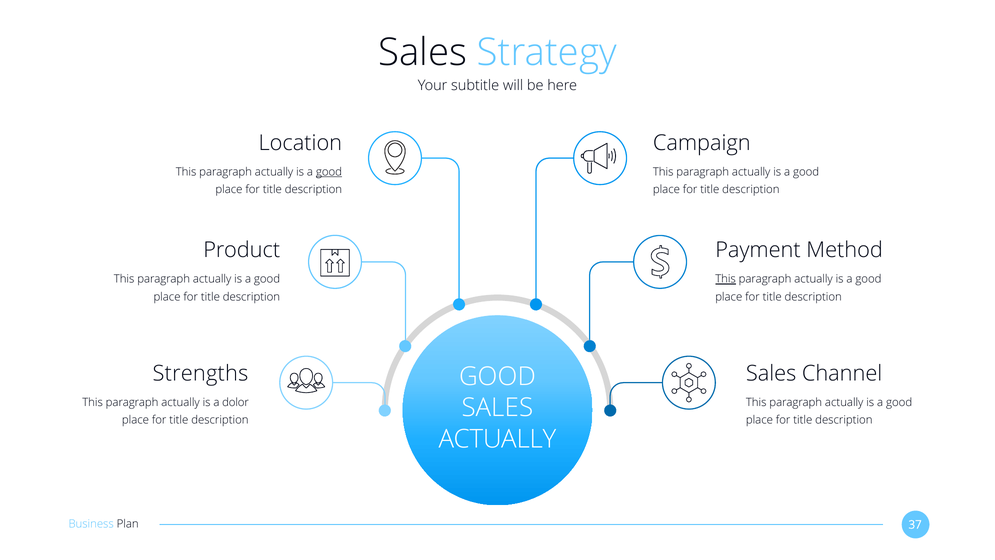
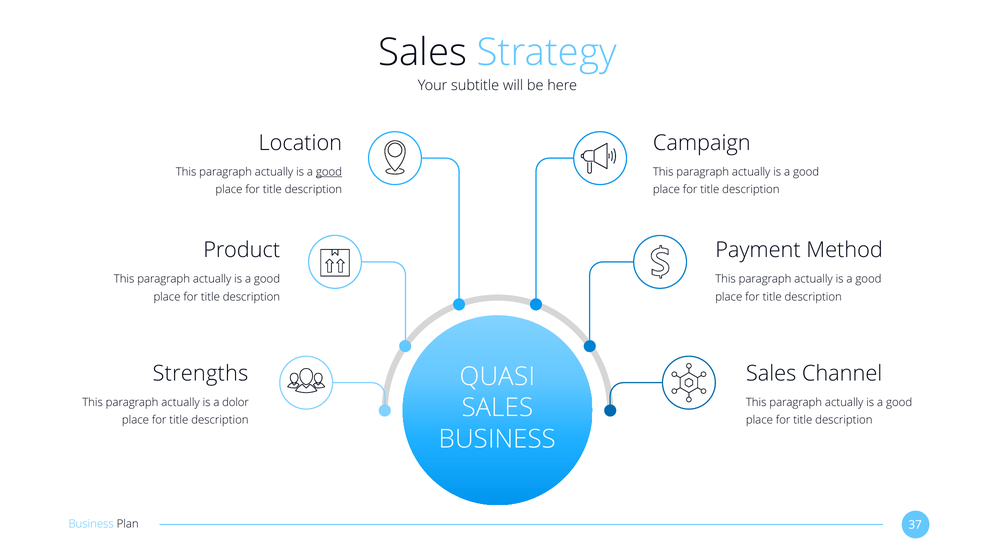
This underline: present -> none (726, 279)
GOOD: GOOD -> QUASI (497, 377)
ACTUALLY: ACTUALLY -> BUSINESS (497, 439)
